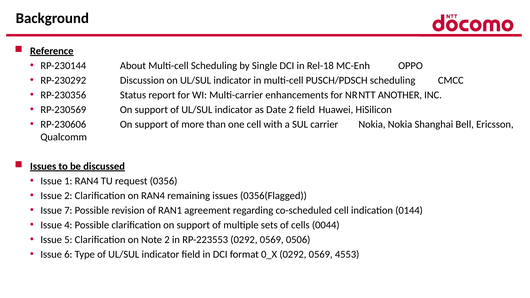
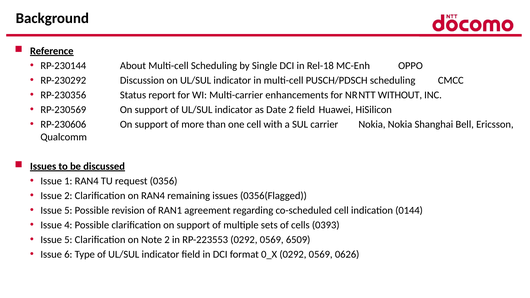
ANOTHER: ANOTHER -> WITHOUT (400, 95)
7: 7 -> 5 (68, 210)
0044: 0044 -> 0393 (326, 225)
0506: 0506 -> 6509 (298, 240)
4553: 4553 -> 0626 (347, 254)
